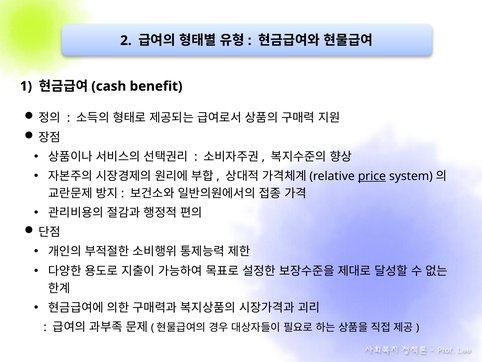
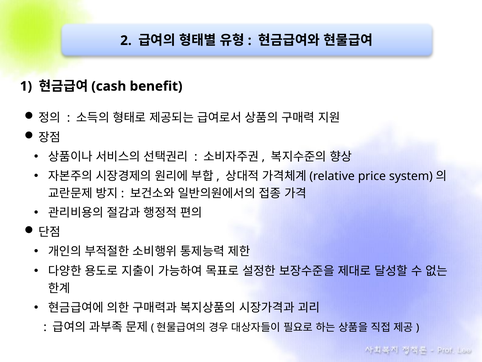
price underline: present -> none (372, 176)
